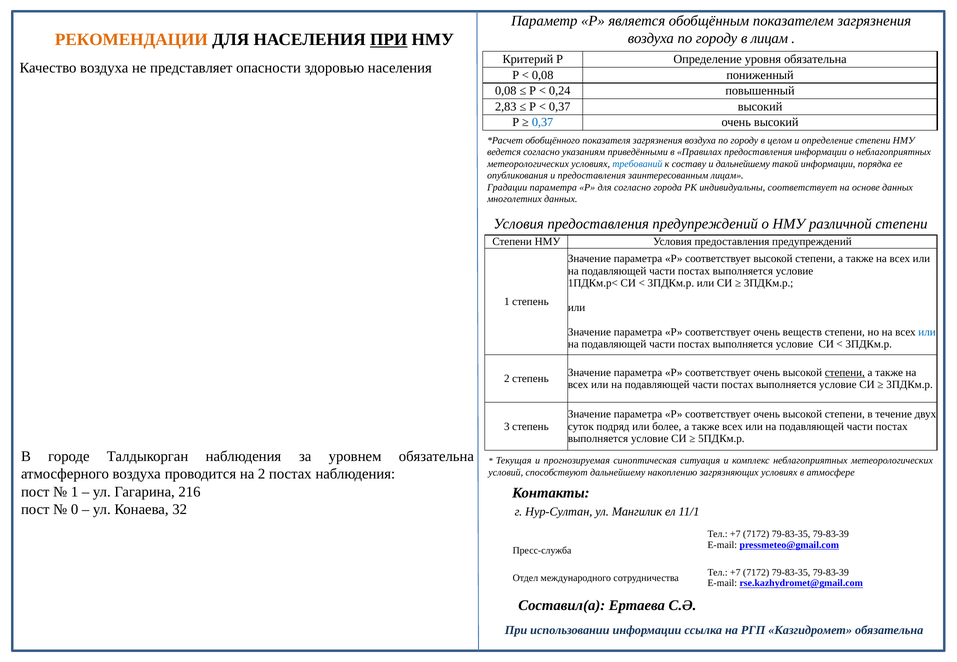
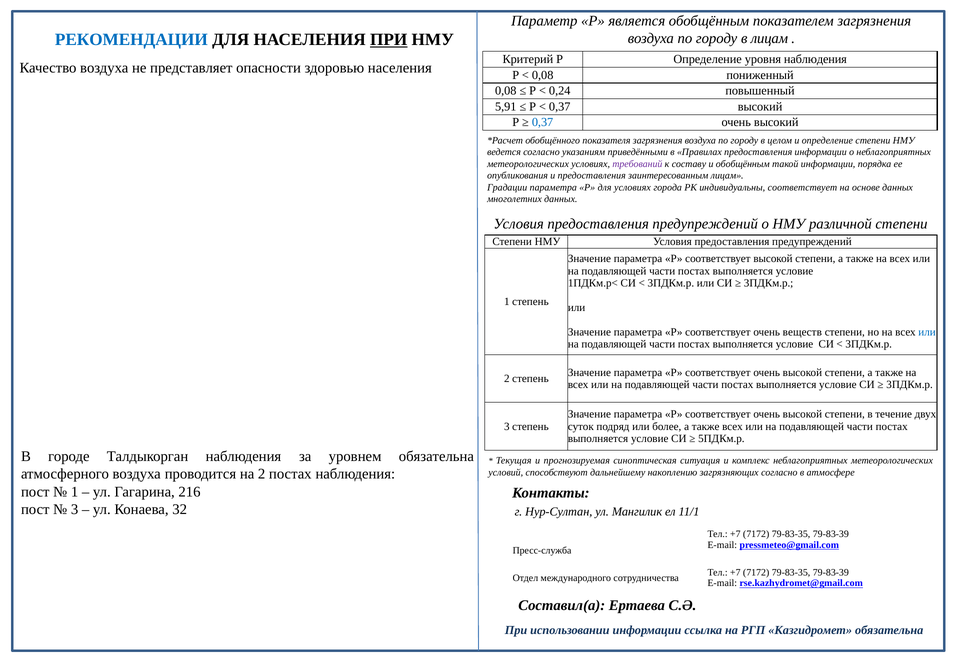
РЕКОМЕНДАЦИИ colour: orange -> blue (131, 40)
уровня обязательна: обязательна -> наблюдения (815, 59)
2,83: 2,83 -> 5,91 (506, 107)
требований colour: blue -> purple (637, 164)
и дальнейшему: дальнейшему -> обобщённым (743, 164)
для согласно: согласно -> условиях (633, 188)
степени underline: present -> none (845, 373)
загрязняющих условиях: условиях -> согласно (779, 473)
0: 0 -> 3 (75, 510)
